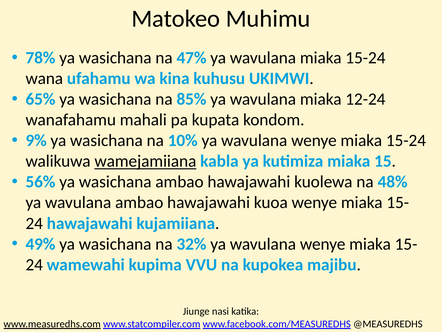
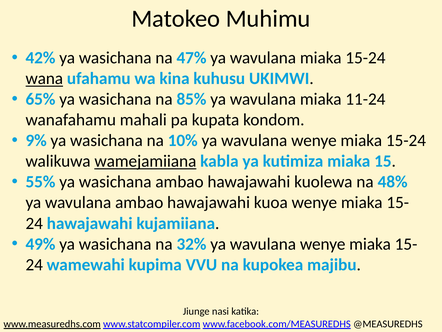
78%: 78% -> 42% (40, 58)
wana underline: none -> present (44, 79)
12-24: 12-24 -> 11-24 (365, 99)
56%: 56% -> 55% (40, 182)
